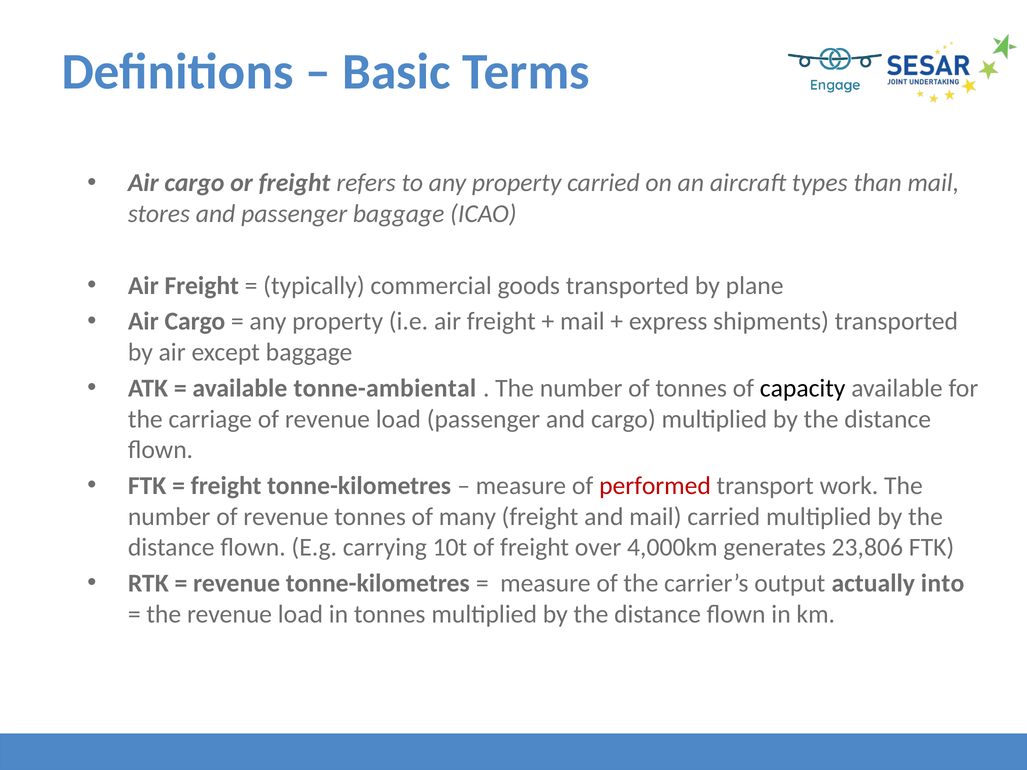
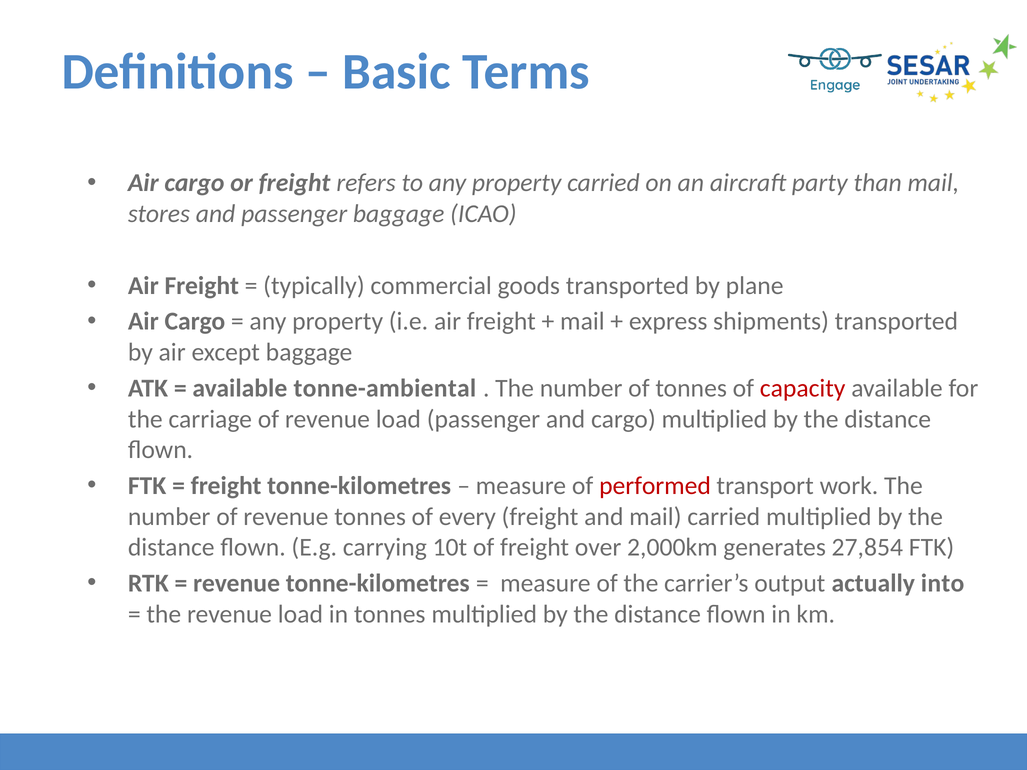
types: types -> party (820, 183)
capacity colour: black -> red (803, 388)
many: many -> every (467, 517)
4,000km: 4,000km -> 2,000km (672, 548)
23,806: 23,806 -> 27,854 (867, 548)
